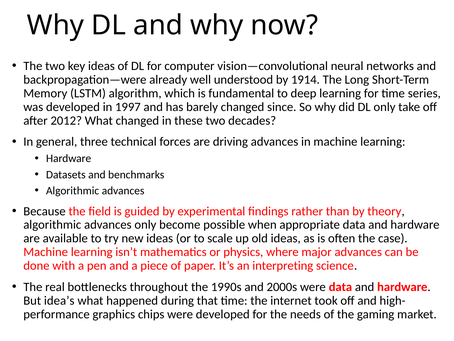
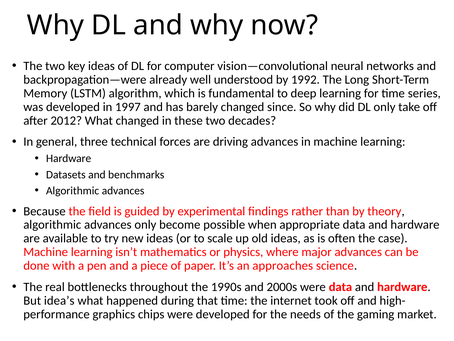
1914: 1914 -> 1992 (305, 80)
interpreting: interpreting -> approaches (283, 265)
